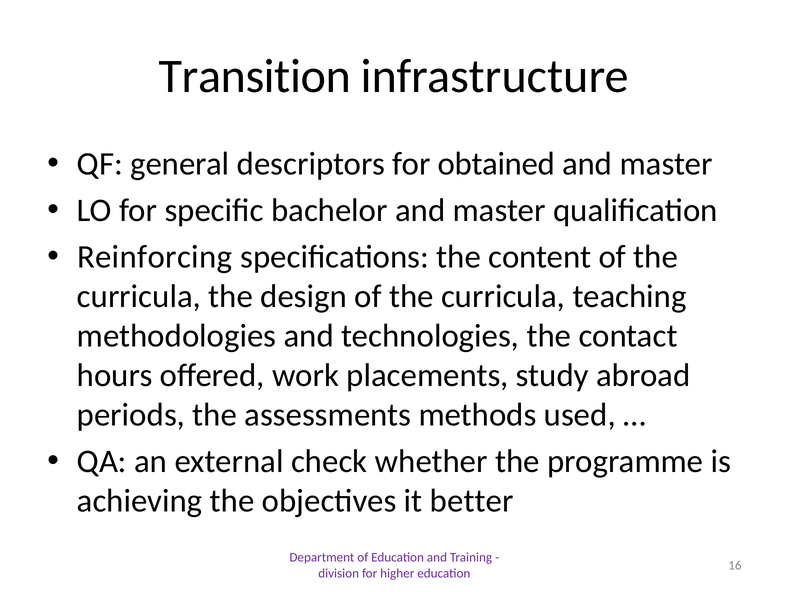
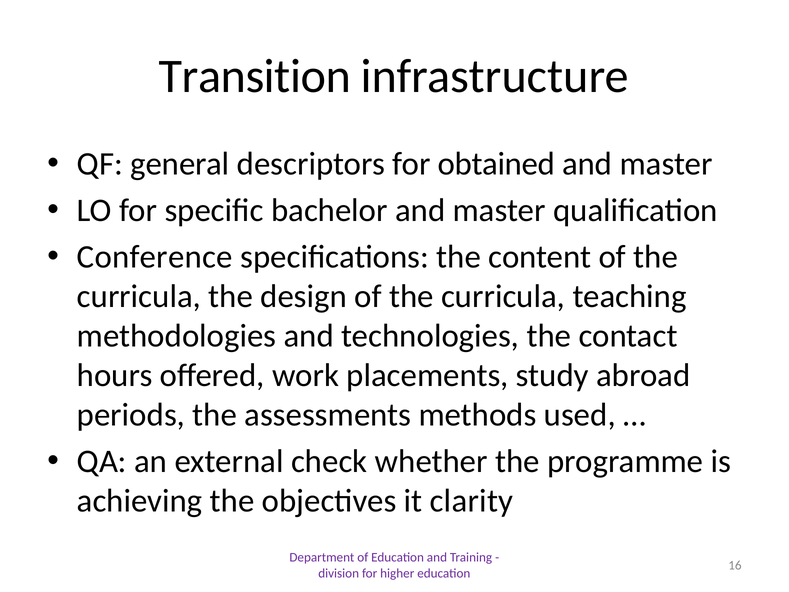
Reinforcing: Reinforcing -> Conference (155, 257)
better: better -> clarity (472, 501)
